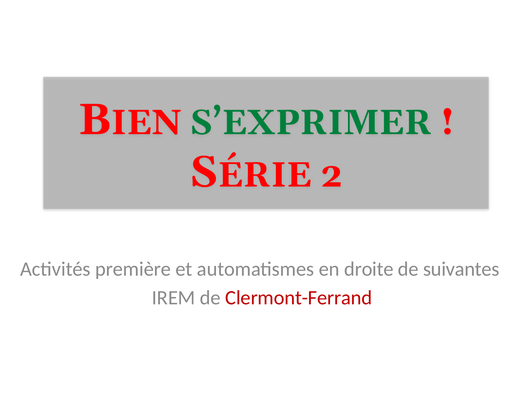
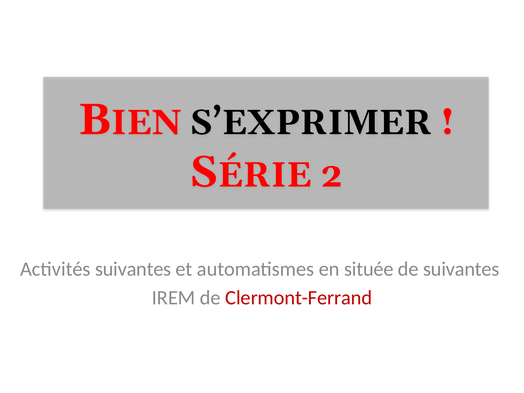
S’EXPRIMER colour: green -> black (311, 123)
Activités première: première -> suivantes (133, 269)
droite: droite -> située (369, 269)
